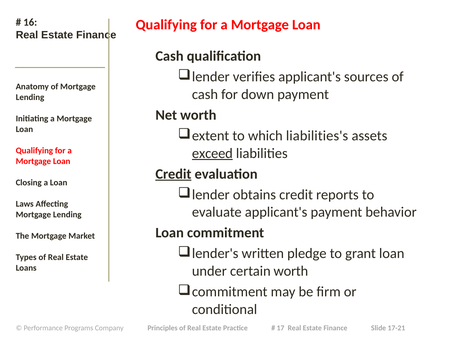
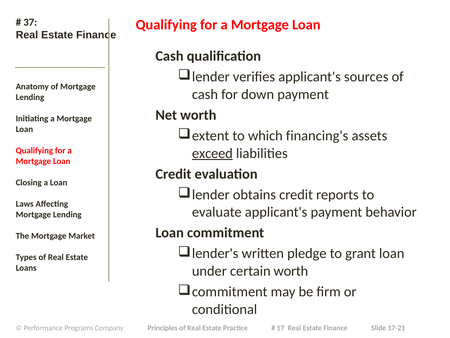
16: 16 -> 37 (30, 22)
liabilities's: liabilities's -> financing's (317, 135)
Credit underline: present -> none (173, 174)
